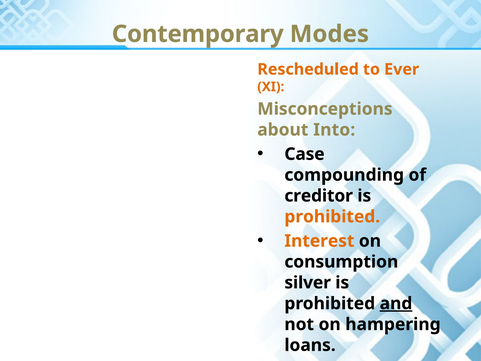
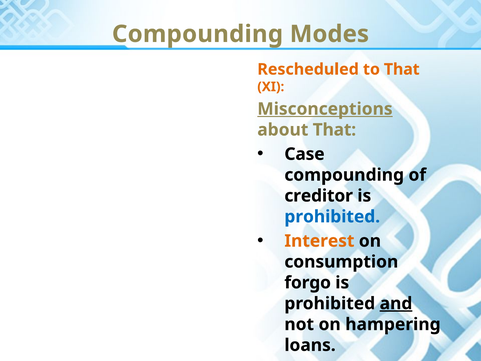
Contemporary: Contemporary -> Compounding (198, 34)
to Ever: Ever -> That (402, 69)
Misconceptions underline: none -> present (325, 109)
about Into: Into -> That (334, 130)
prohibited colour: orange -> blue (332, 217)
silver: silver -> forgo (308, 282)
